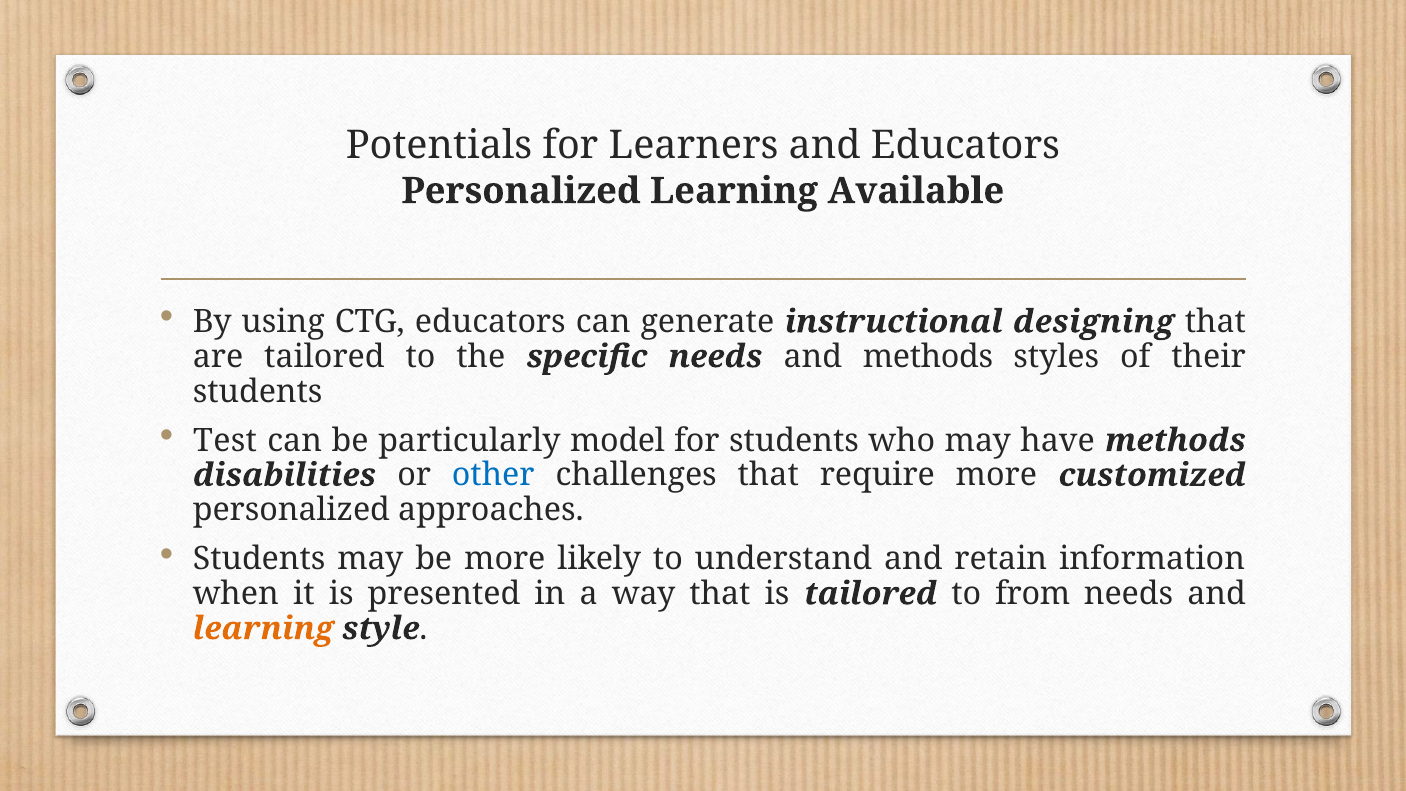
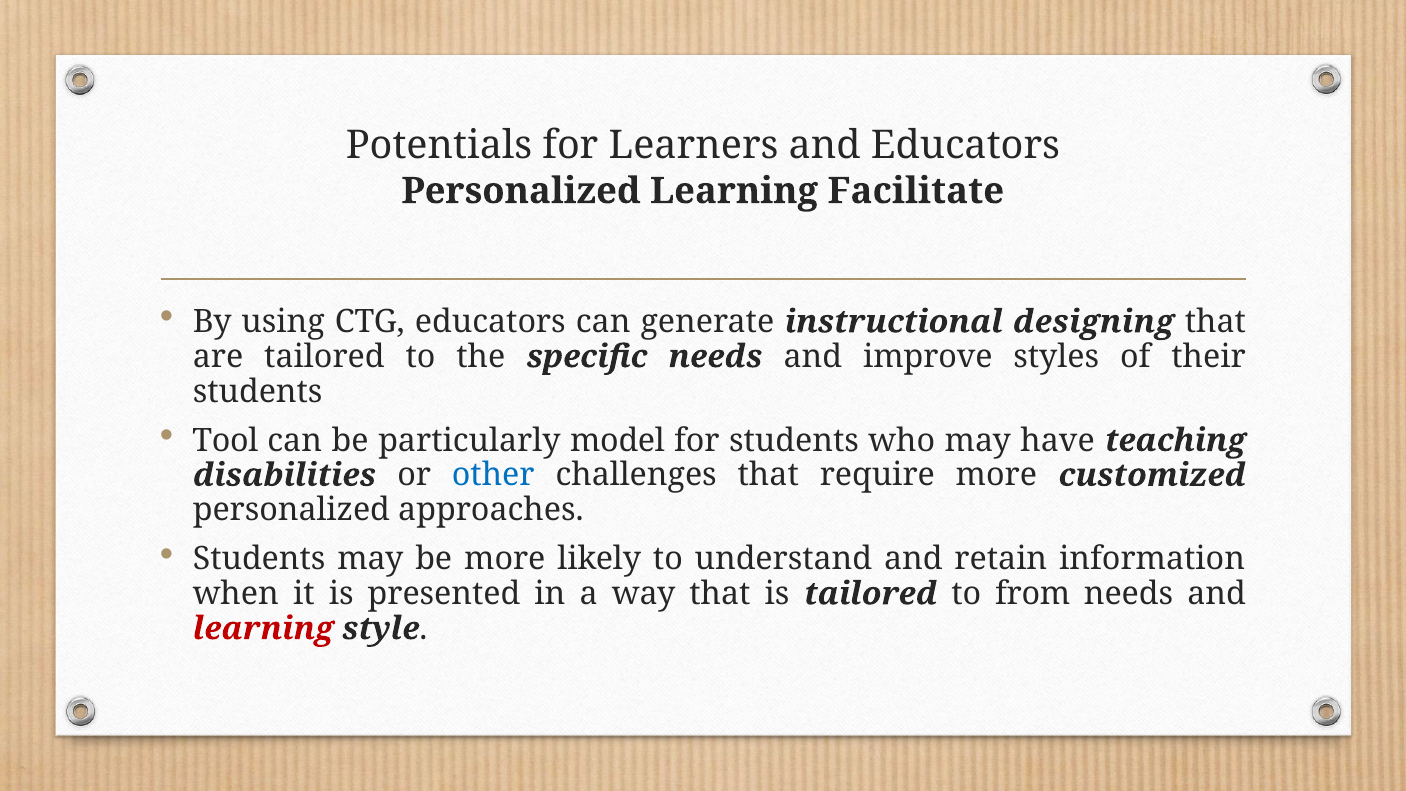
Available: Available -> Facilitate (916, 191)
and methods: methods -> improve (928, 357)
Test: Test -> Tool (225, 440)
have methods: methods -> teaching (1176, 440)
learning colour: orange -> red (263, 628)
